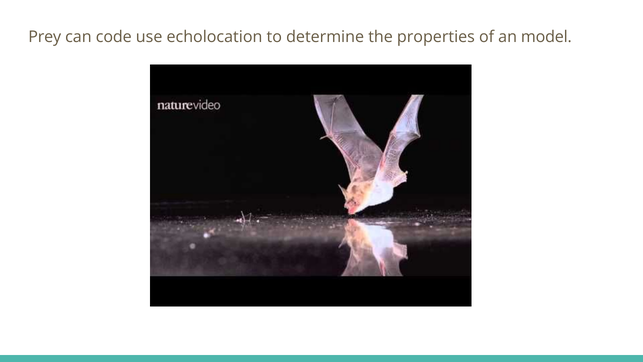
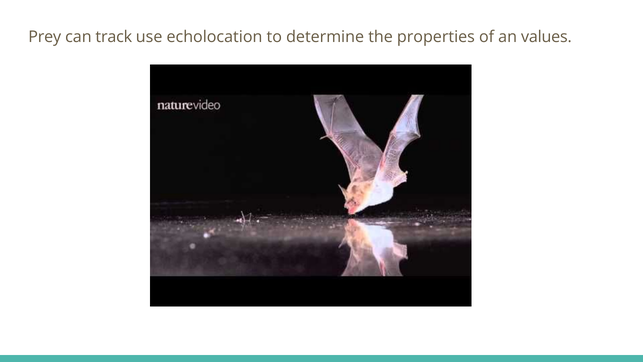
code: code -> track (114, 37)
model: model -> values (546, 37)
